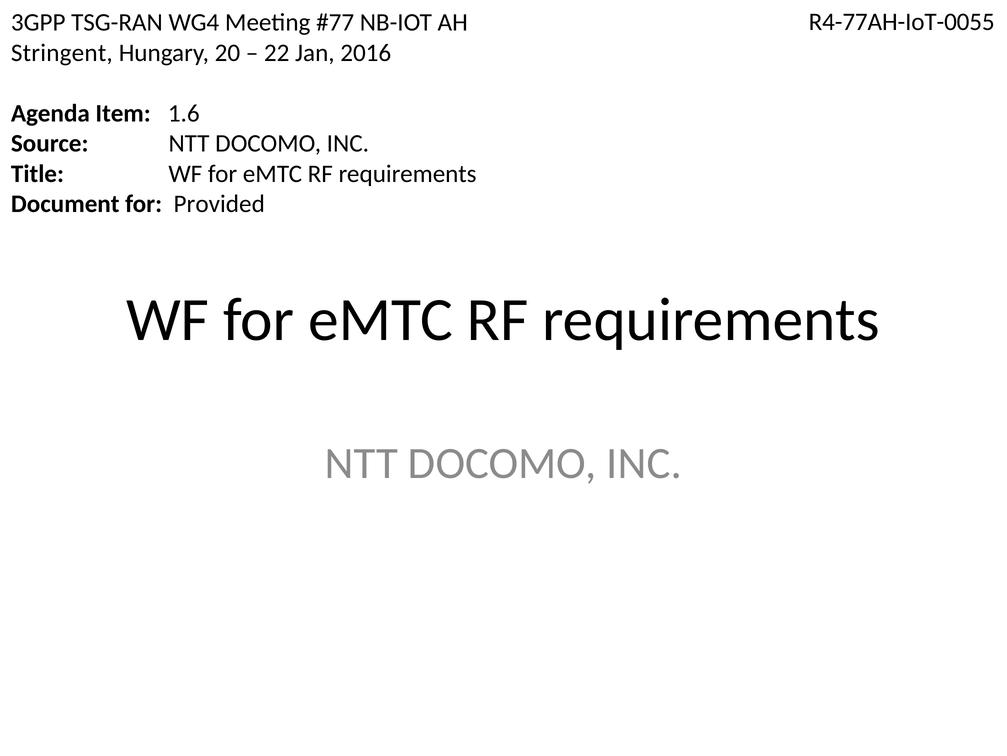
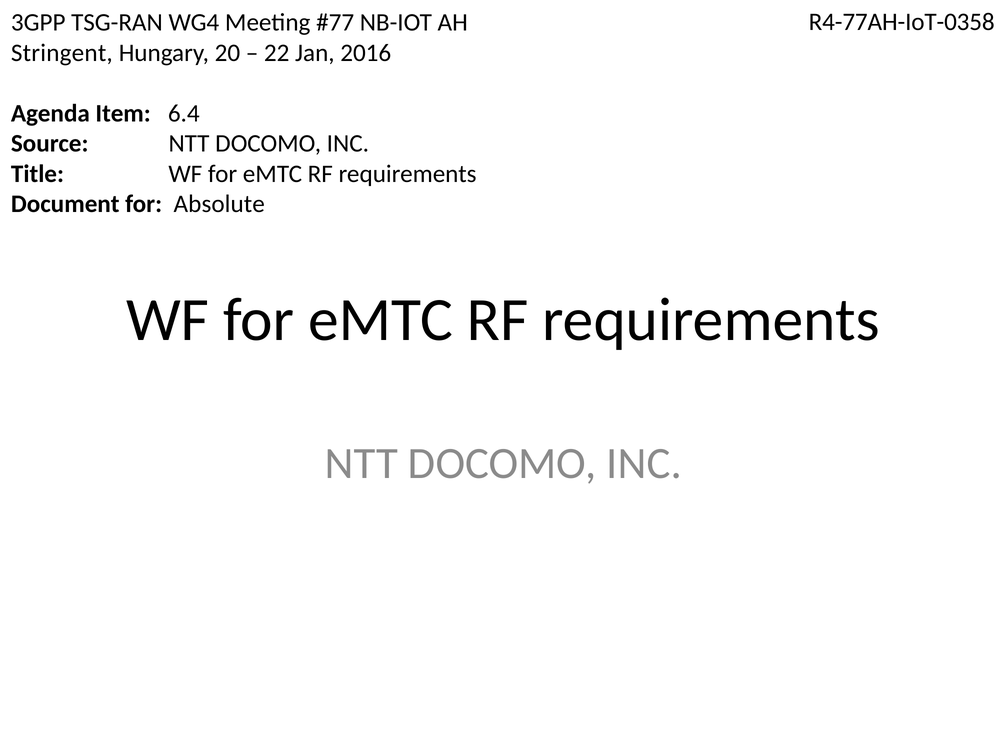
R4-77AH-IoT-0055: R4-77AH-IoT-0055 -> R4-77AH-IoT-0358 (902, 22)
1.6: 1.6 -> 6.4 (184, 113)
Provided: Provided -> Absolute (219, 204)
